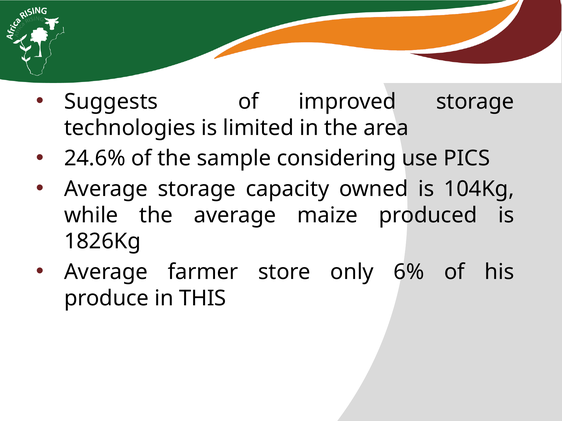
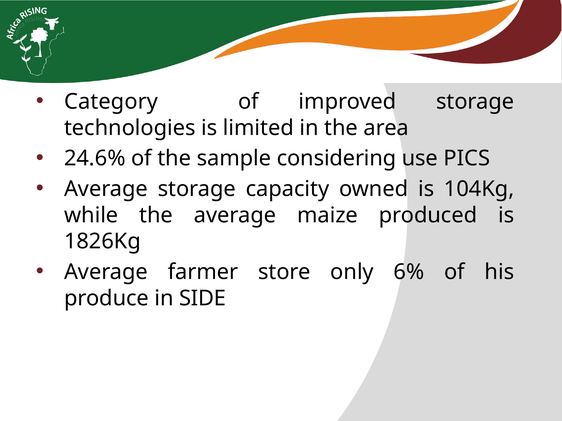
Suggests: Suggests -> Category (111, 102)
THIS: THIS -> SIDE (203, 299)
